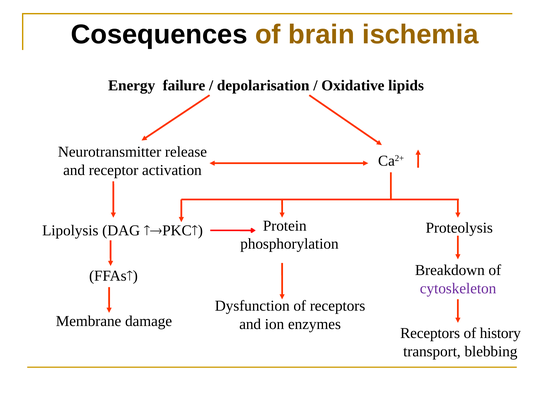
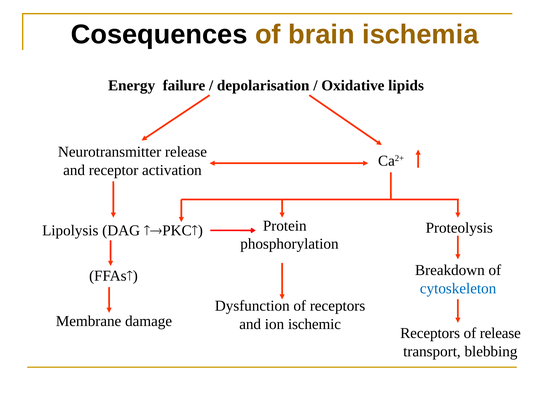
cytoskeleton colour: purple -> blue (458, 288)
enzymes: enzymes -> ischemic (314, 324)
of history: history -> release (500, 333)
